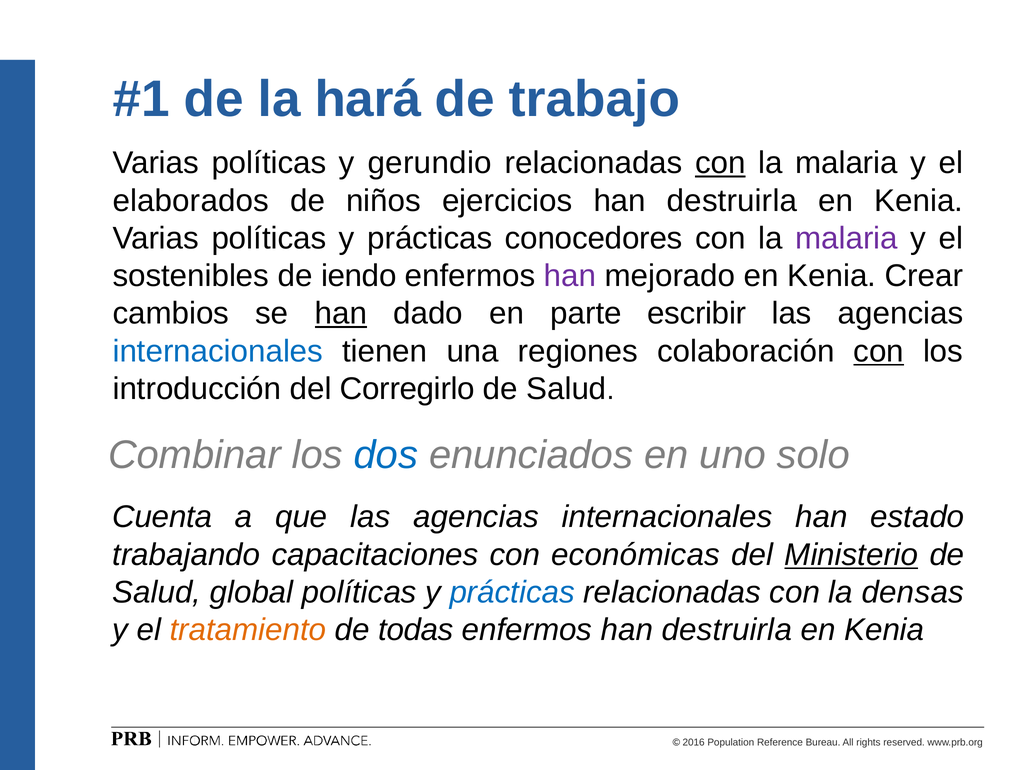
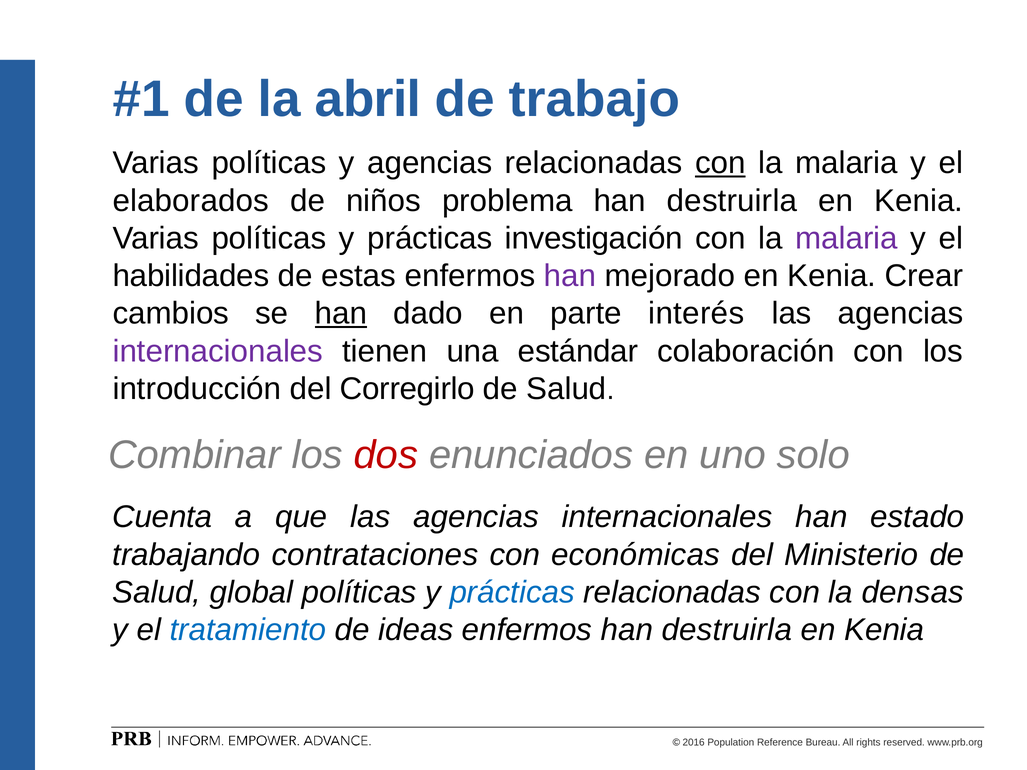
hará: hará -> abril (368, 99)
y gerundio: gerundio -> agencias (430, 163)
ejercicios: ejercicios -> problema (507, 201)
conocedores: conocedores -> investigación (594, 238)
sostenibles: sostenibles -> habilidades (191, 276)
iendo: iendo -> estas (359, 276)
escribir: escribir -> interés (696, 314)
internacionales colour: blue -> purple (218, 351)
regiones: regiones -> estándar (578, 351)
con underline: present -> none (879, 351)
dos colour: blue -> red (386, 455)
capacitaciones: capacitaciones -> contrataciones (375, 555)
Ministerio underline: present -> none (851, 555)
tratamiento colour: orange -> blue (248, 630)
todas: todas -> ideas (416, 630)
